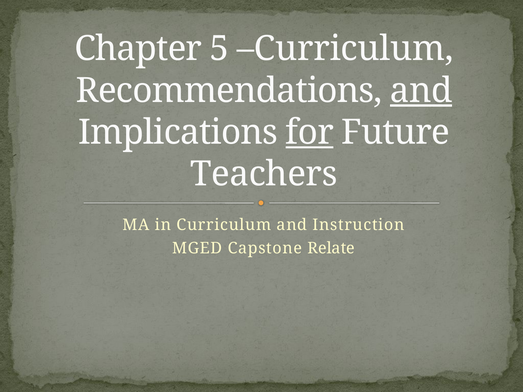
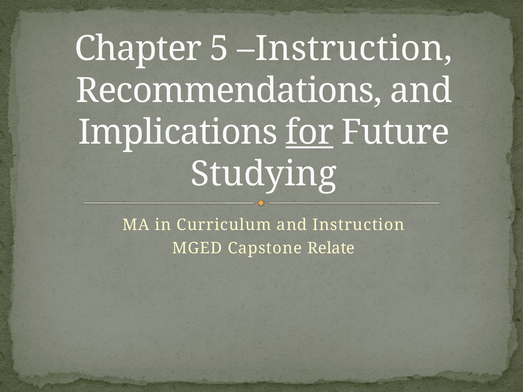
5 Curriculum: Curriculum -> Instruction (345, 49)
and underline: present -> none (421, 91)
Teachers: Teachers -> Studying (264, 174)
